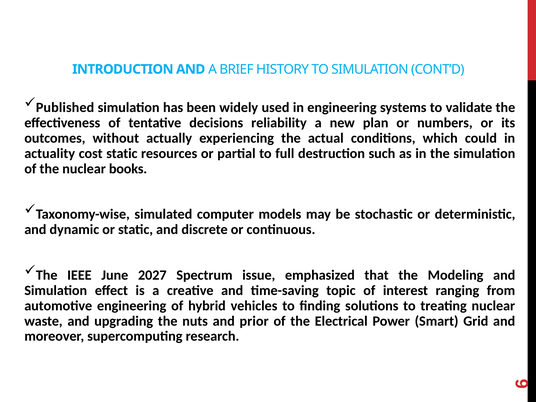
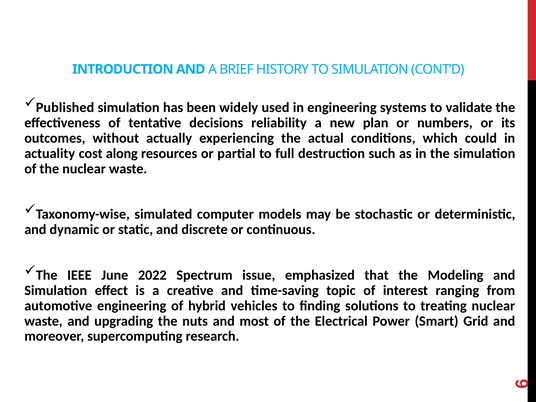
cost static: static -> along (122, 153)
the nuclear books: books -> waste (128, 169)
2027: 2027 -> 2022 (152, 275)
prior: prior -> most (254, 321)
